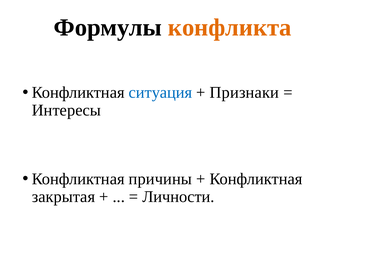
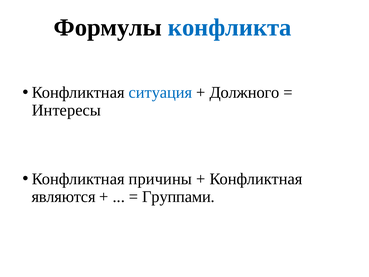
конфликта colour: orange -> blue (230, 27)
Признаки: Признаки -> Должного (244, 92)
закрытая: закрытая -> являются (64, 196)
Личности: Личности -> Группами (178, 196)
